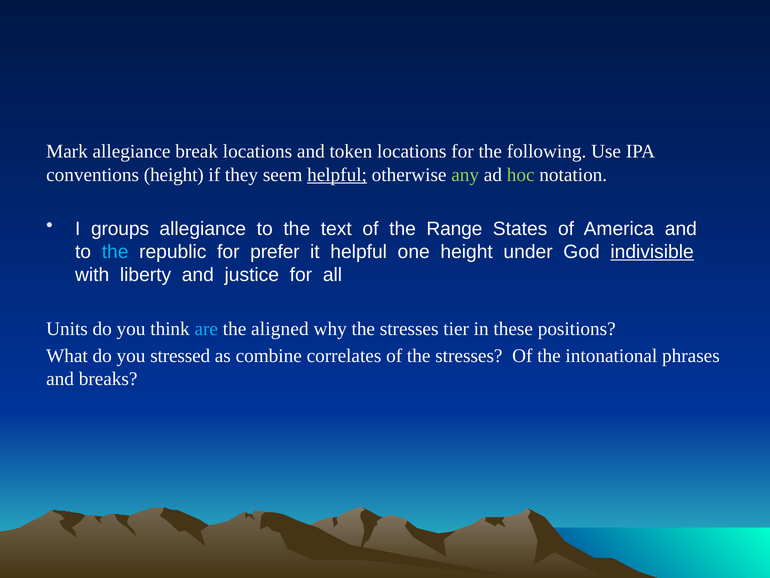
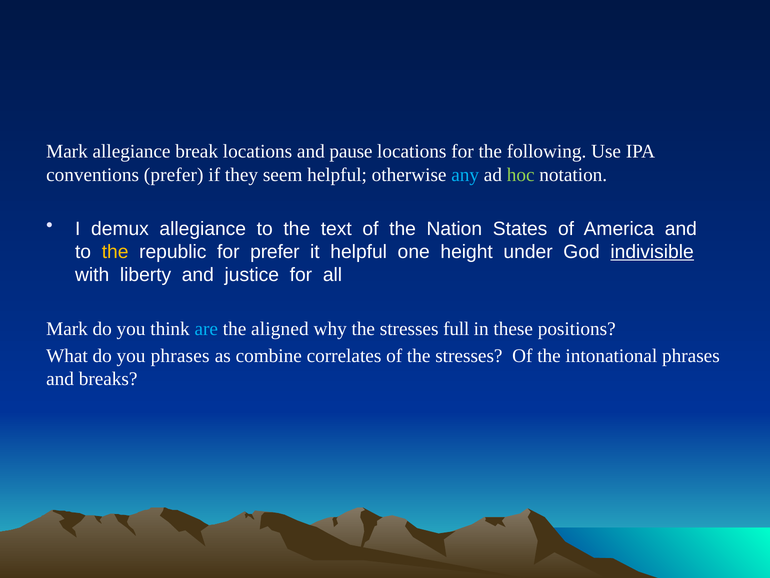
token: token -> pause (351, 151)
conventions height: height -> prefer (174, 175)
helpful underline: present -> none (337, 175)
any colour: light green -> light blue (465, 175)
groups: groups -> demux (120, 228)
Range: Range -> Nation (454, 228)
the colour: light blue -> yellow (115, 252)
Units: Units -> Mark (67, 329)
tier: tier -> full (456, 329)
you stressed: stressed -> phrases (180, 356)
